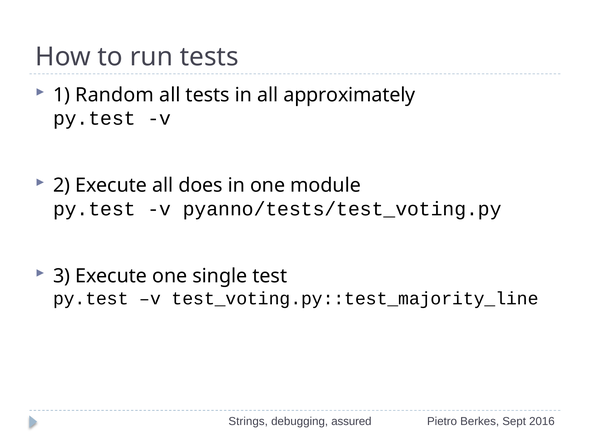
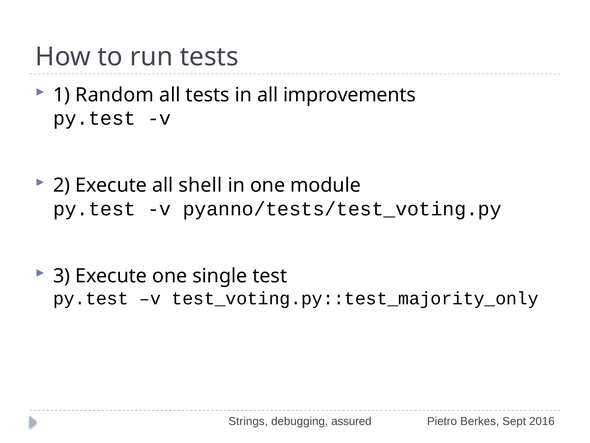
approximately: approximately -> improvements (349, 95)
does: does -> shell (200, 185)
test_voting.py::test_majority_line: test_voting.py::test_majority_line -> test_voting.py::test_majority_only (355, 298)
